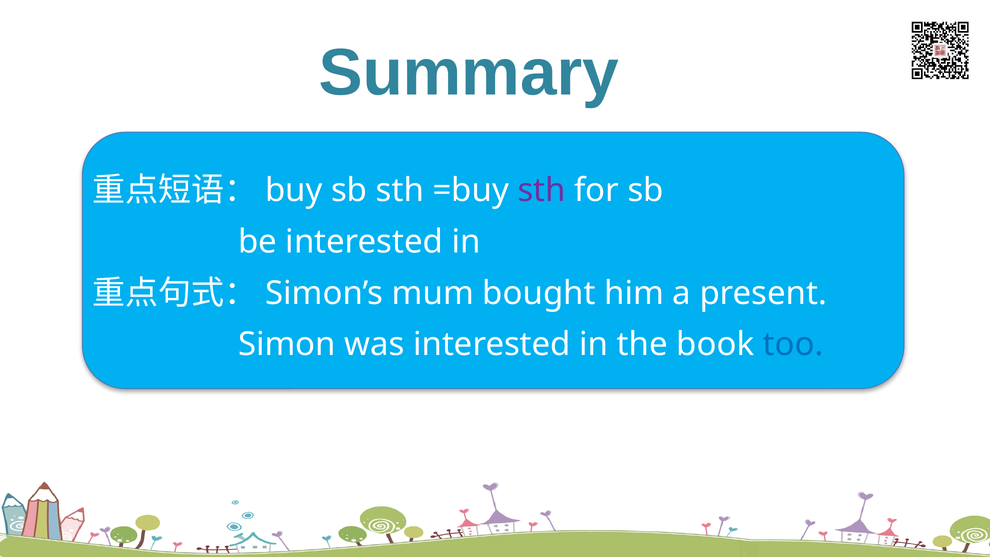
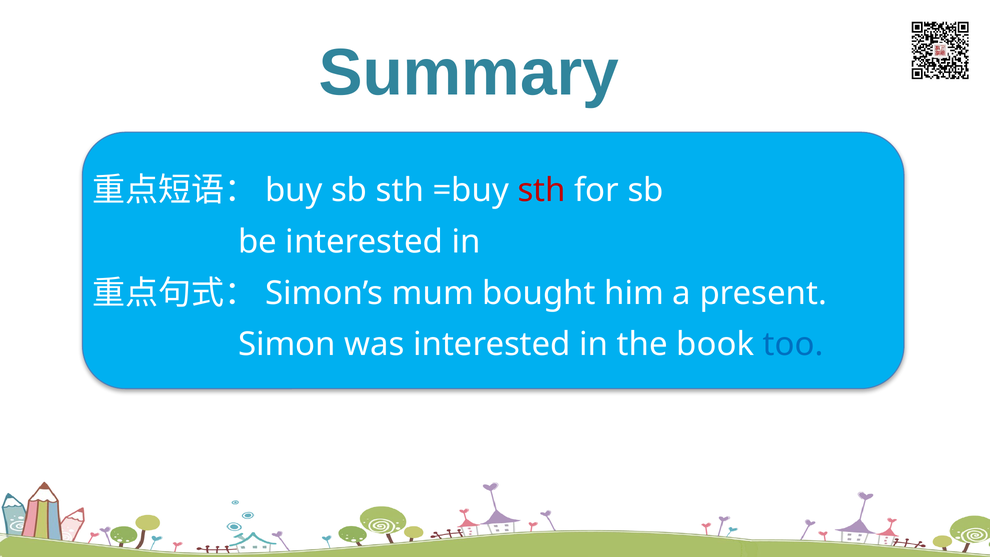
sth colour: purple -> red (542, 190)
